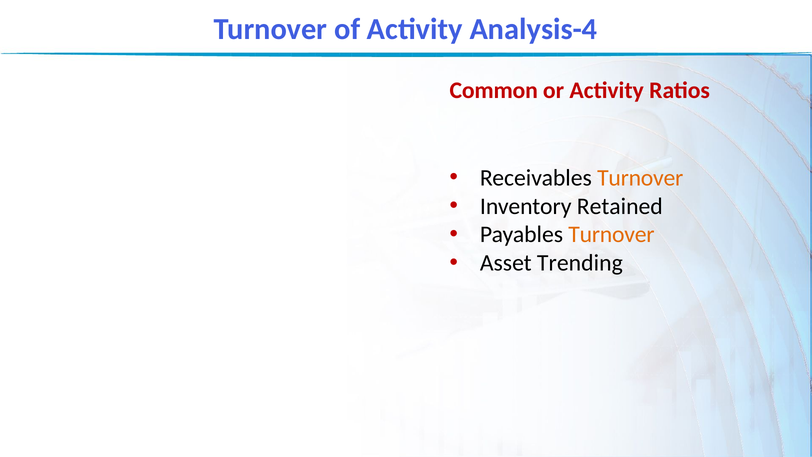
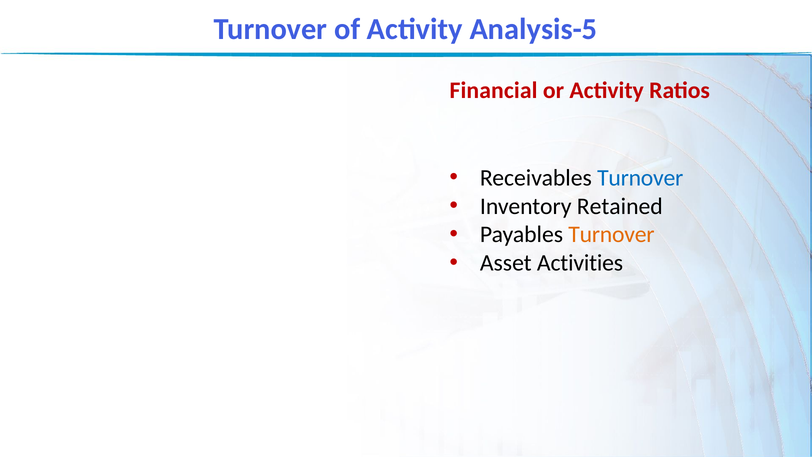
Analysis-4: Analysis-4 -> Analysis-5 (533, 29)
Common: Common -> Financial (494, 90)
Turnover colour: orange -> blue (640, 178)
Trending: Trending -> Activities (580, 263)
